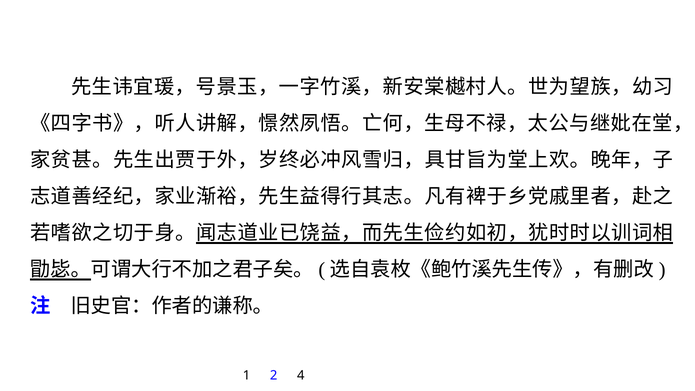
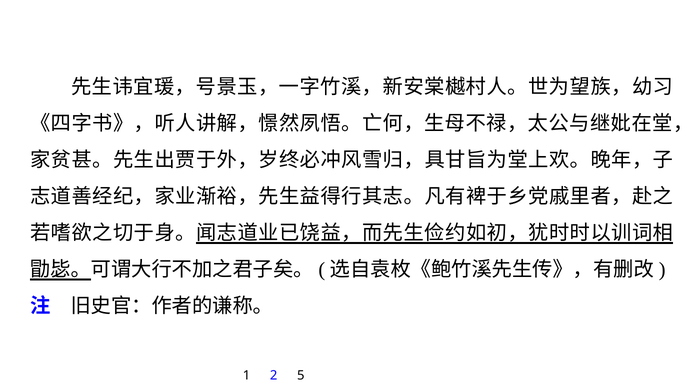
4: 4 -> 5 (301, 376)
